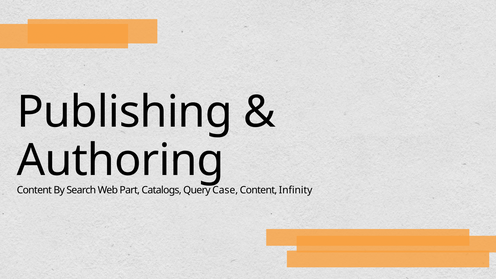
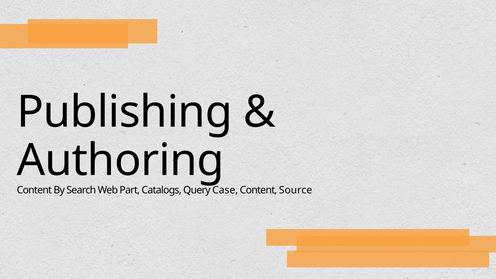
Infinity: Infinity -> Source (296, 190)
